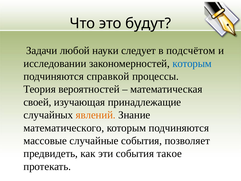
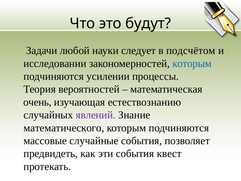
справкой: справкой -> усилении (108, 76)
своей: своей -> очень (37, 102)
принадлежащие: принадлежащие -> естествознанию (144, 102)
явлений colour: orange -> purple (96, 115)
такое: такое -> квест (169, 153)
